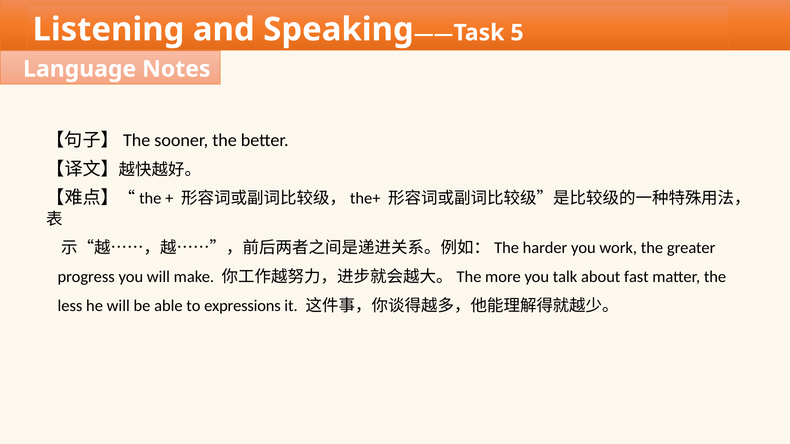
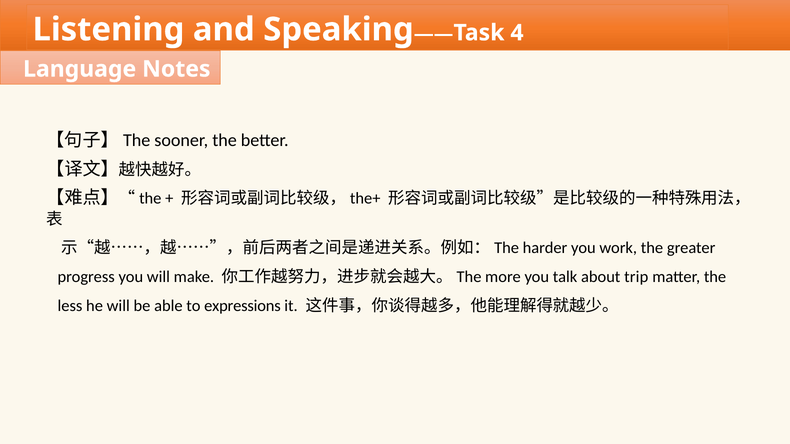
5: 5 -> 4 (517, 33)
fast: fast -> trip (636, 277)
